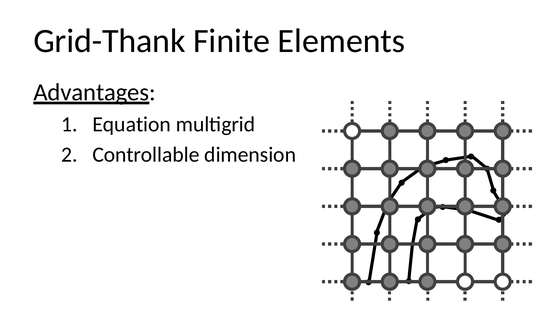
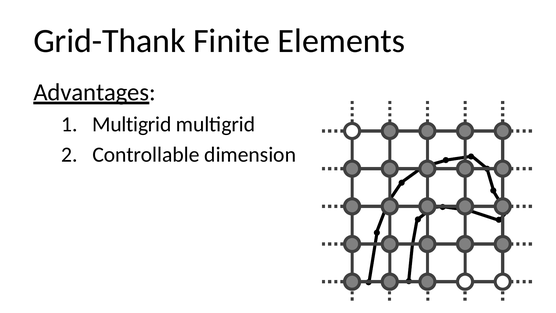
Equation: Equation -> Multigrid (132, 124)
